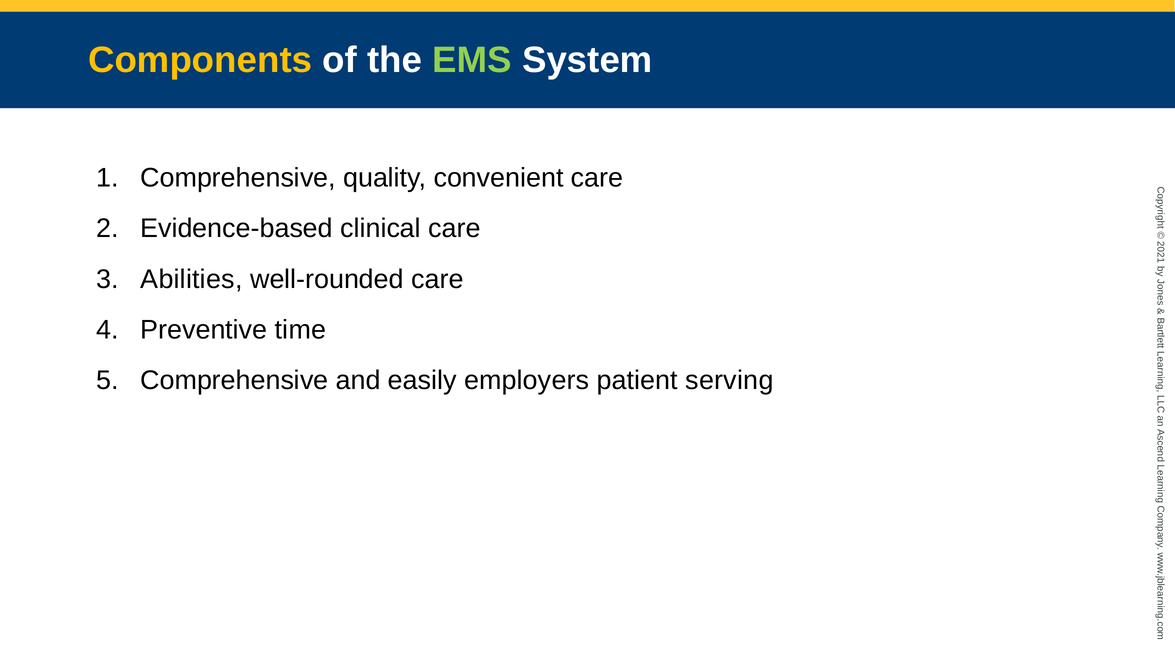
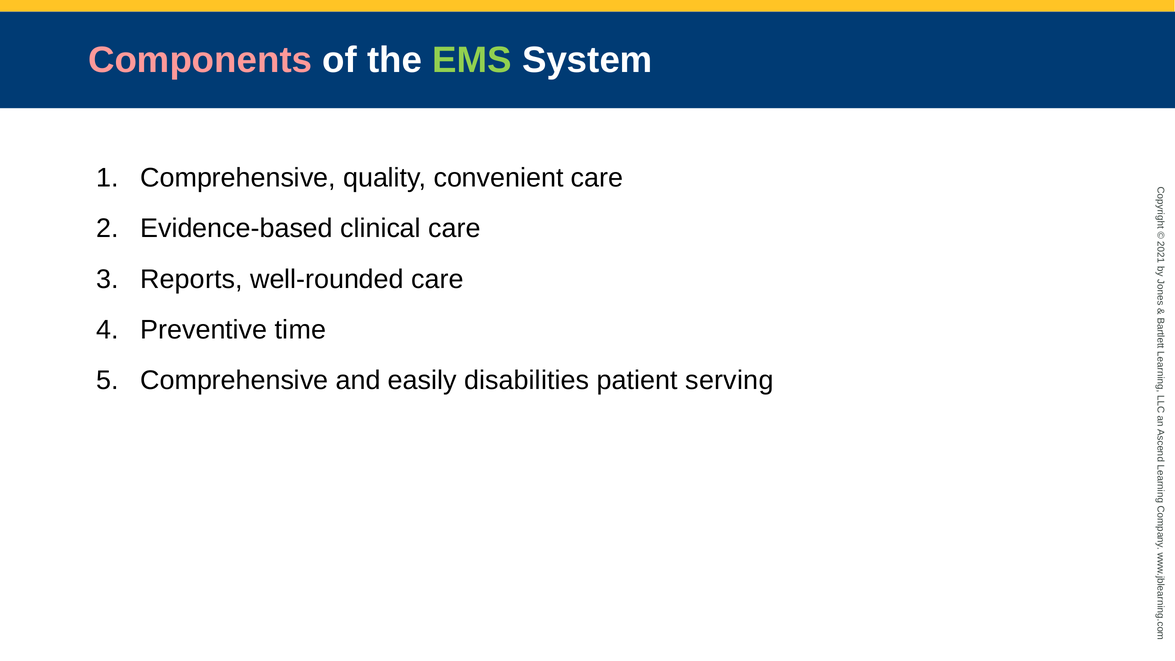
Components colour: yellow -> pink (200, 60)
Abilities: Abilities -> Reports (191, 279)
employers: employers -> disabilities (527, 380)
